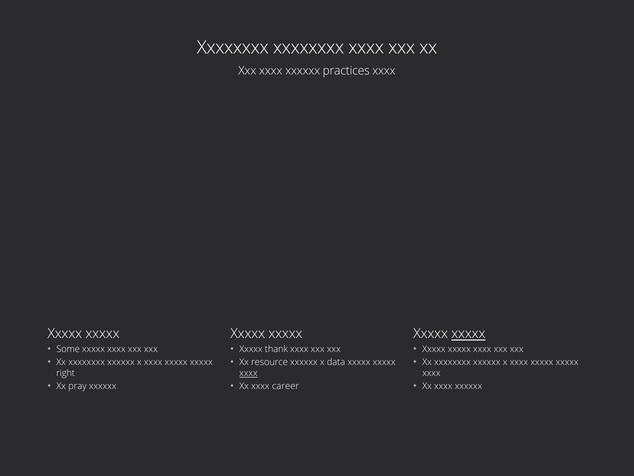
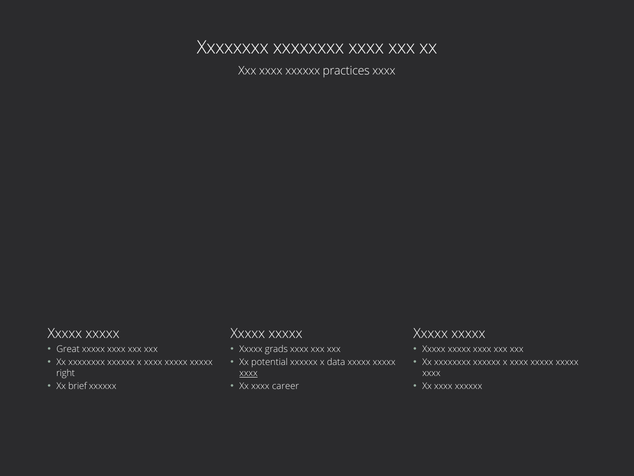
xxxxx underline: present -> none (468, 334)
Some: Some -> Great (68, 349)
thank: thank -> grads (276, 349)
resource: resource -> potential (269, 362)
pray: pray -> brief (77, 386)
